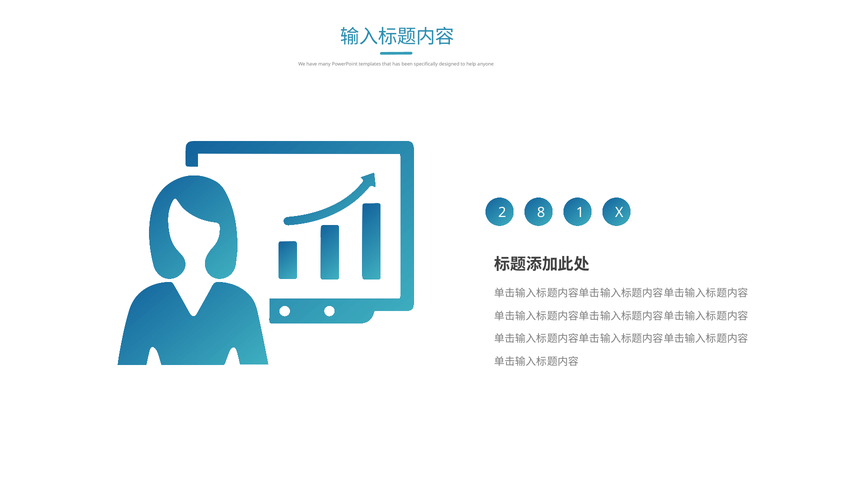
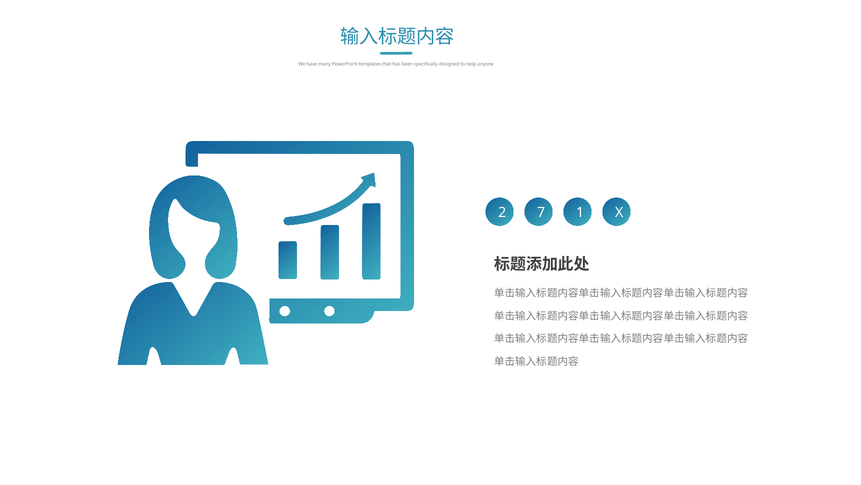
8: 8 -> 7 (541, 212)
